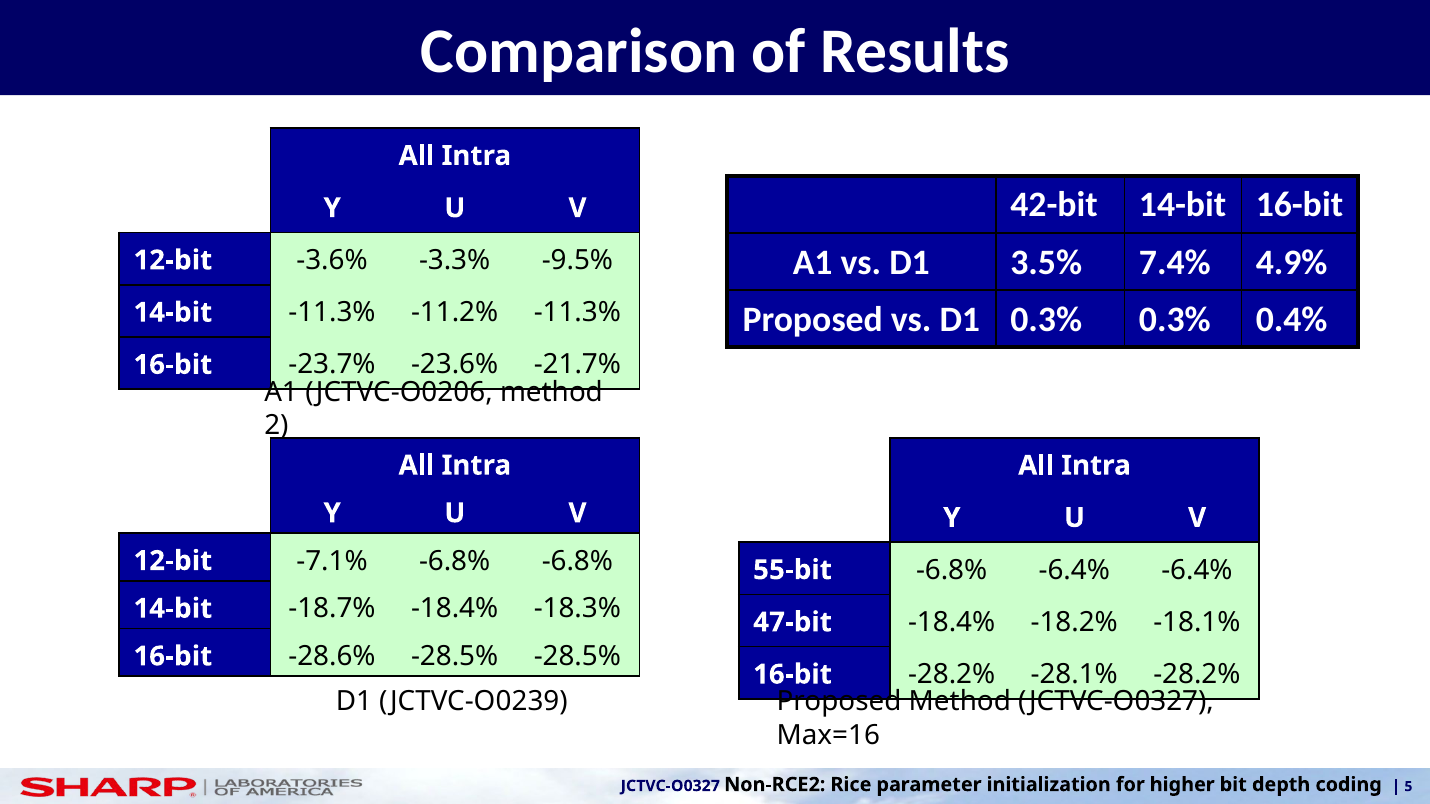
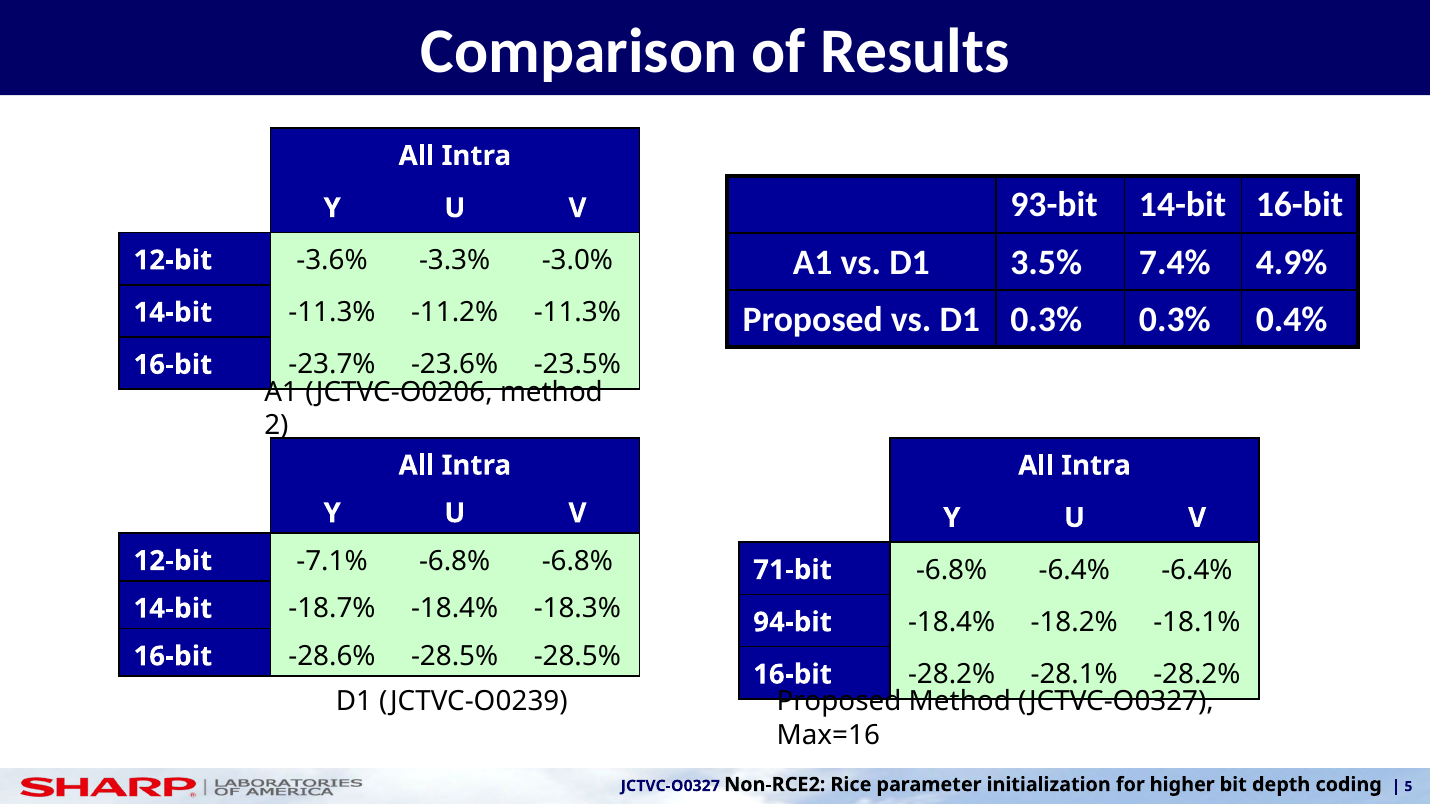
42-bit: 42-bit -> 93-bit (1054, 205)
-9.5%: -9.5% -> -3.0% (577, 260)
-21.7%: -21.7% -> -23.5% (577, 365)
55-bit: 55-bit -> 71-bit (792, 570)
47-bit: 47-bit -> 94-bit (792, 622)
